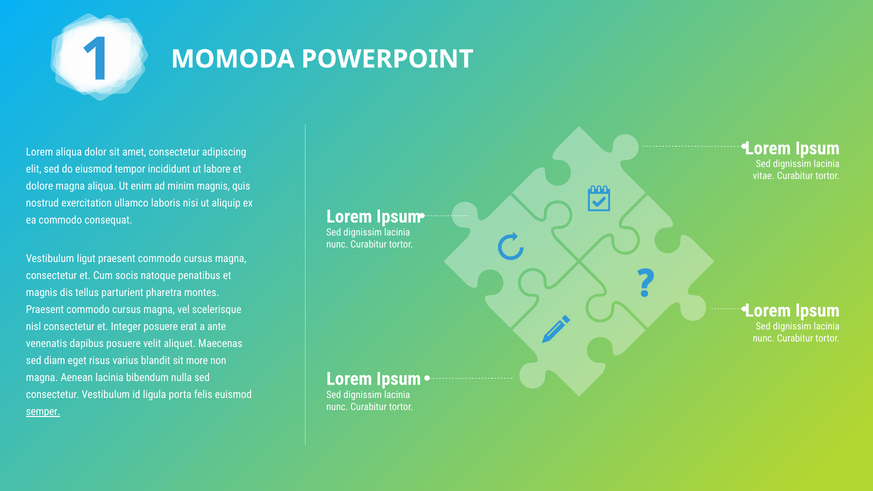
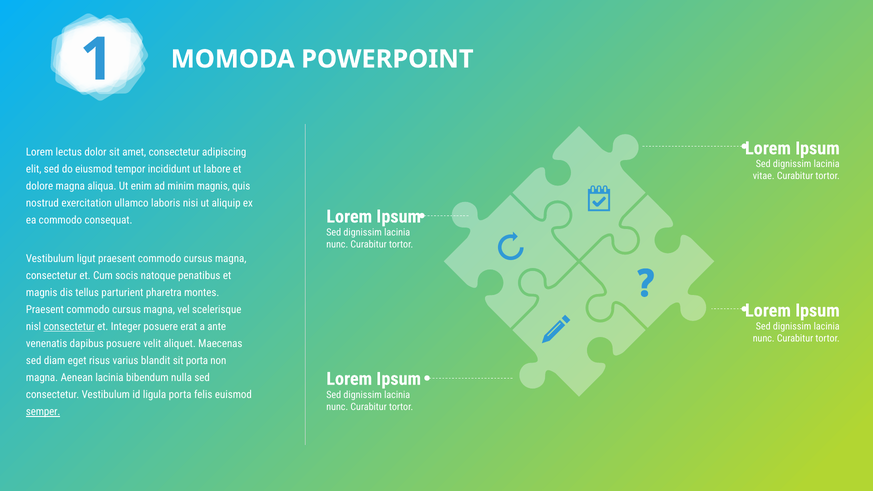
Lorem aliqua: aliqua -> lectus (69, 152)
consectetur underline: none -> present (69, 327)
sit more: more -> porta (197, 361)
